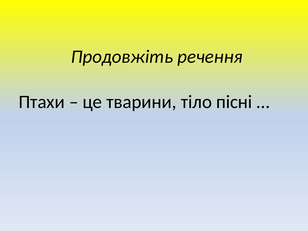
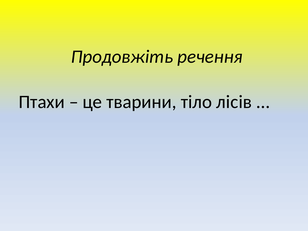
пісні: пісні -> лісів (234, 102)
